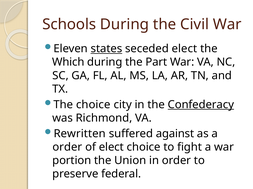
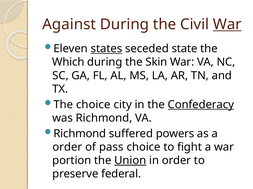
Schools: Schools -> Against (69, 24)
War underline: none -> present (227, 24)
seceded elect: elect -> state (185, 49)
Part: Part -> Skin (156, 62)
Rewritten: Rewritten -> Richmond (80, 134)
against: against -> powers (175, 134)
of elect: elect -> pass (111, 148)
Union underline: none -> present (130, 161)
